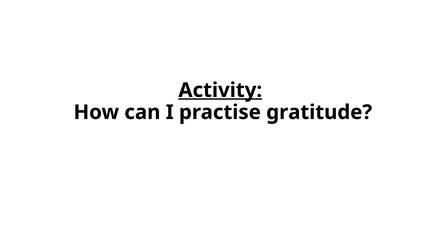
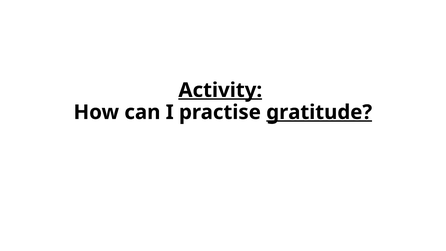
gratitude underline: none -> present (319, 112)
